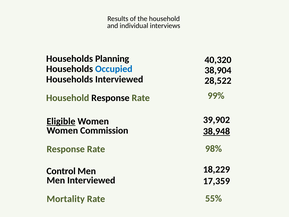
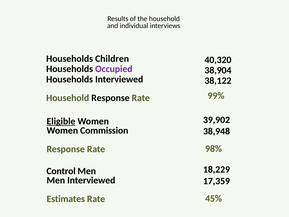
Planning: Planning -> Children (112, 59)
Occupied colour: blue -> purple (114, 69)
28,522: 28,522 -> 38,122 (218, 81)
38,948 underline: present -> none (216, 131)
55%: 55% -> 45% (214, 198)
Mortality: Mortality -> Estimates (66, 199)
